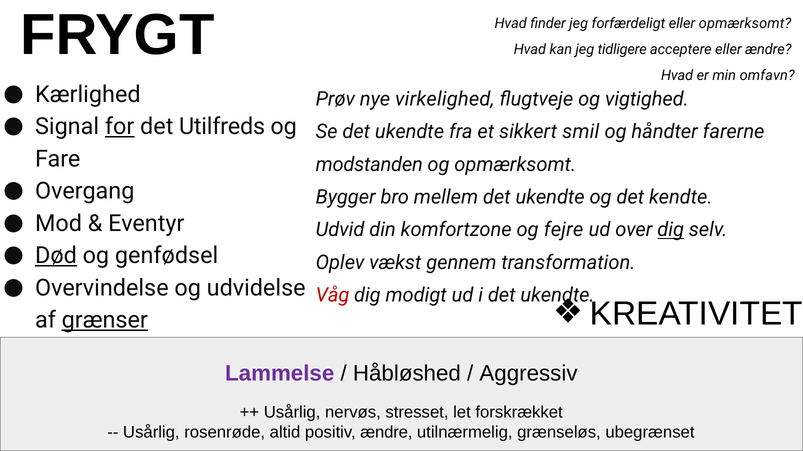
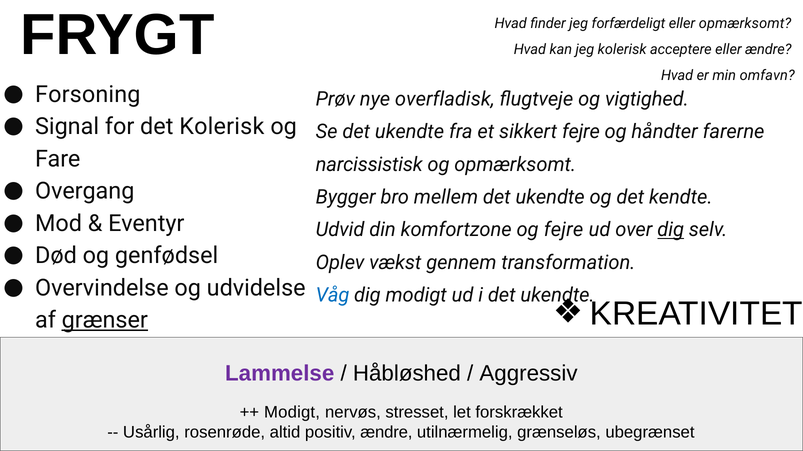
jeg tidligere: tidligere -> kolerisk (622, 50)
Kærlighed: Kærlighed -> Forsoning (88, 95)
virkelighed: virkelighed -> overfladisk (445, 99)
for underline: present -> none (120, 127)
det Utilfreds: Utilfreds -> Kolerisk (222, 127)
sikkert smil: smil -> fejre (581, 132)
modstanden: modstanden -> narcissistisk (369, 165)
Død underline: present -> none (56, 256)
Våg colour: red -> blue (333, 296)
Usårlig: Usårlig -> Modigt (292, 413)
